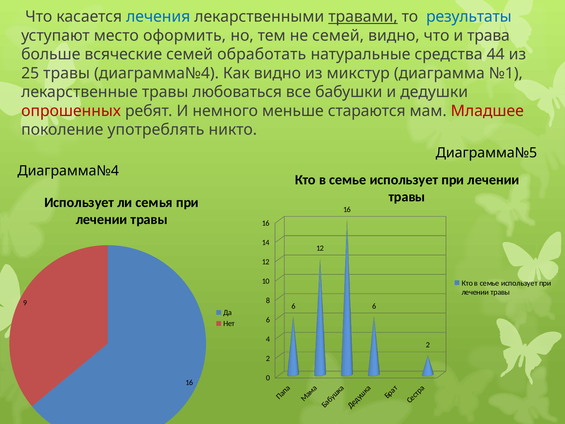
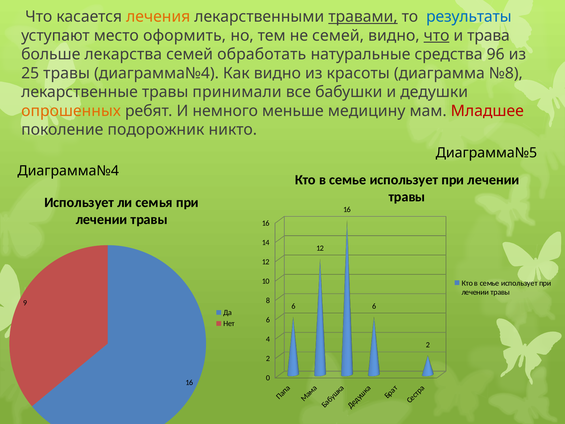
лечения colour: blue -> orange (158, 17)
что underline: none -> present (437, 35)
всяческие: всяческие -> лекарства (123, 54)
44: 44 -> 96 (496, 54)
микстур: микстур -> красоты (358, 73)
№1: №1 -> №8 (506, 73)
любоваться: любоваться -> принимали (237, 92)
опрошенных colour: red -> orange (71, 111)
стараются: стараются -> медицину (367, 111)
употреблять: употреблять -> подорожник (156, 130)
